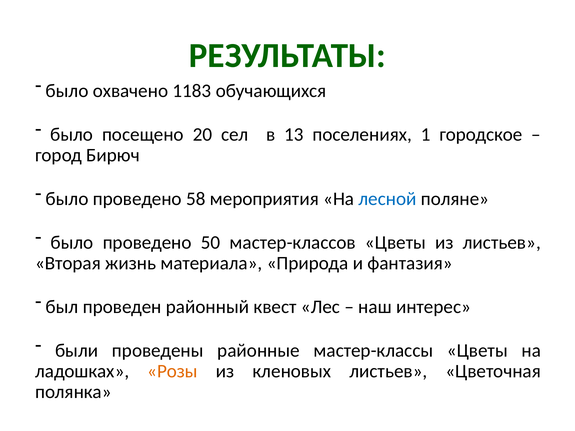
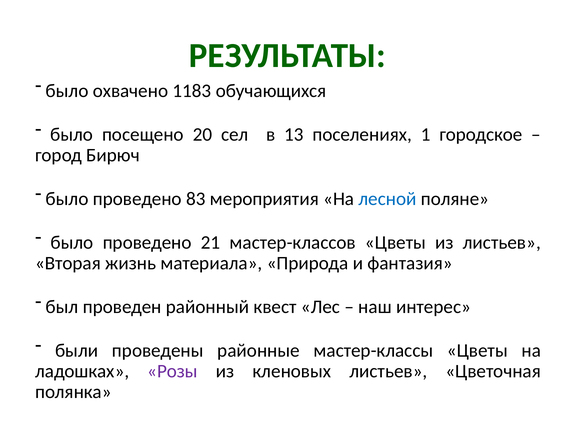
58: 58 -> 83 (196, 199)
50: 50 -> 21 (211, 243)
Розы colour: orange -> purple (173, 371)
